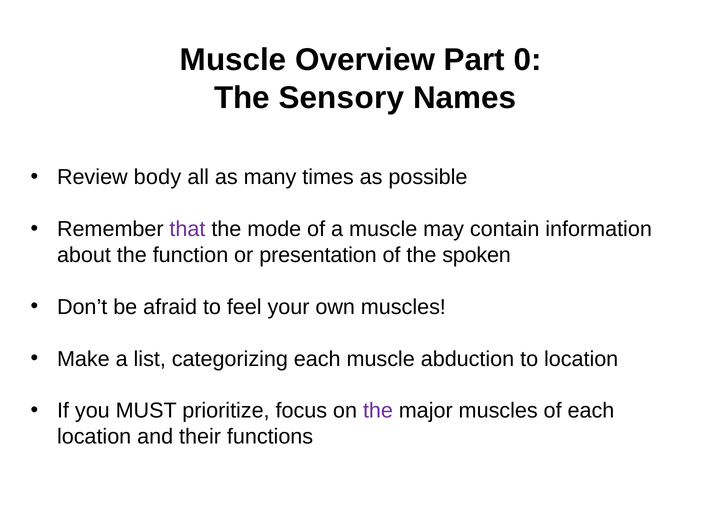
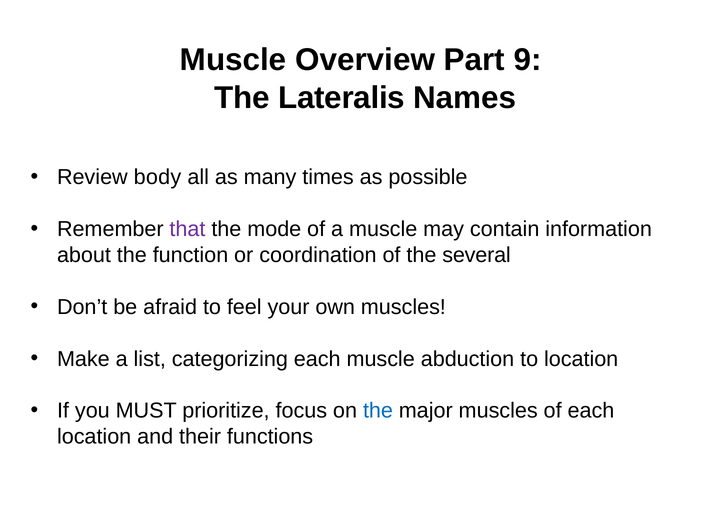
0: 0 -> 9 (528, 60)
Sensory: Sensory -> Lateralis (342, 98)
presentation: presentation -> coordination (318, 255)
spoken: spoken -> several (477, 255)
the colour: purple -> blue (378, 410)
